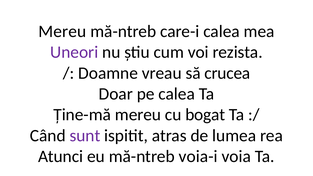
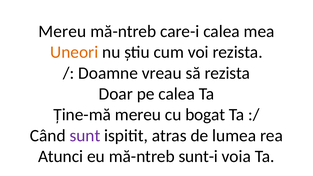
Uneori colour: purple -> orange (74, 52)
să crucea: crucea -> rezista (227, 73)
voia-i: voia-i -> sunt-i (198, 157)
